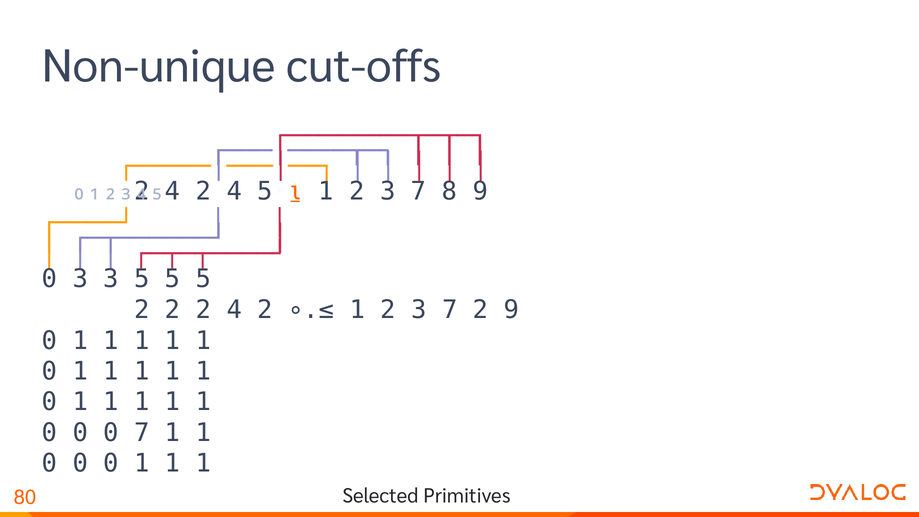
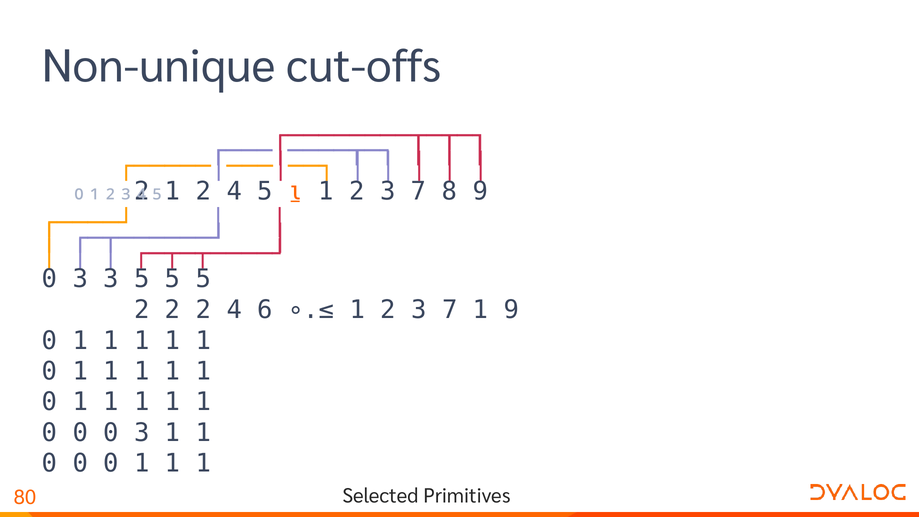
4: 4 -> 1 (173, 191)
2 2 4 2: 2 -> 6 (265, 310)
7 2: 2 -> 1 (481, 310)
0 0 7: 7 -> 3 (142, 433)
